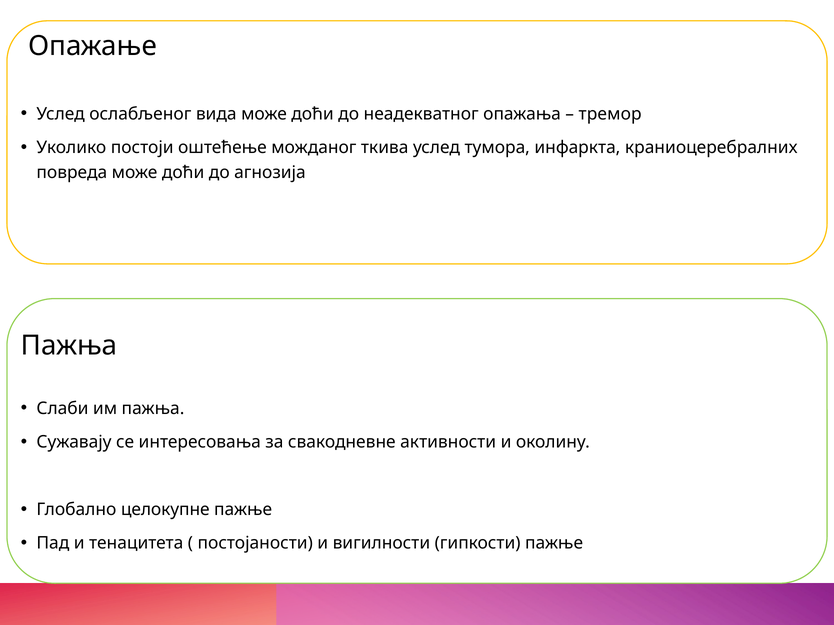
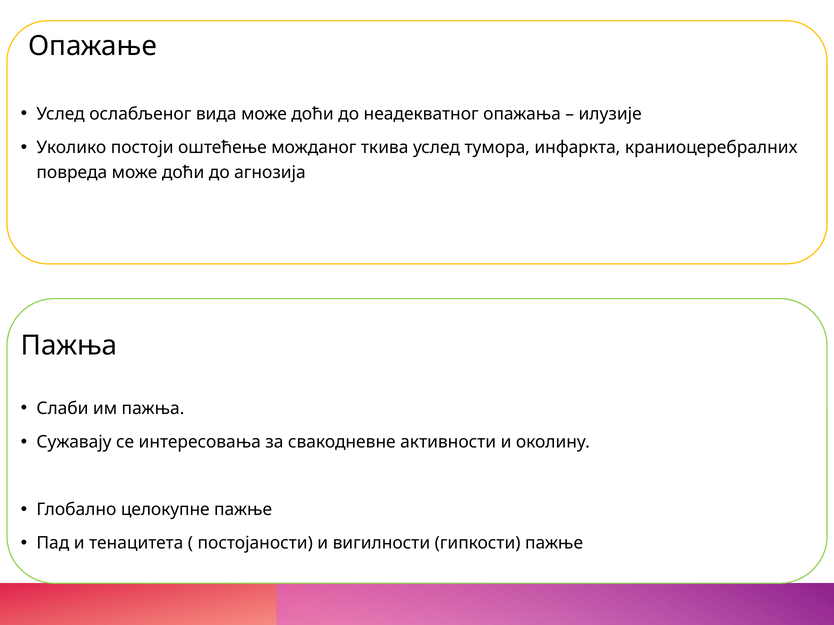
тремор: тремор -> илузије (610, 114)
